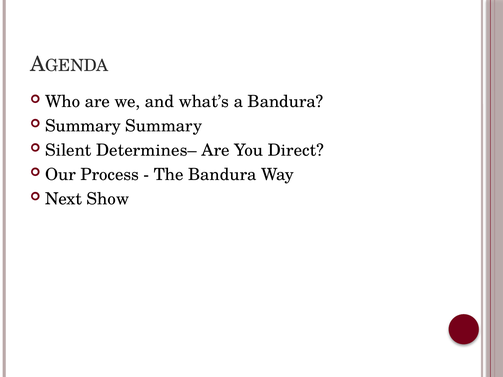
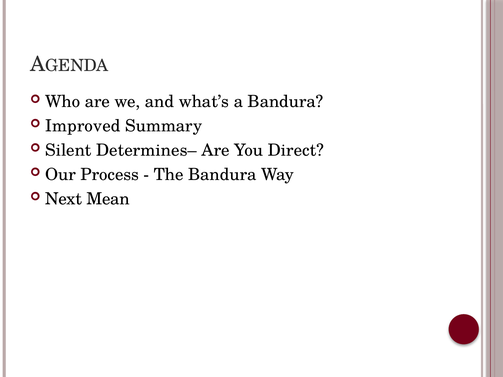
Summary: Summary -> Improved (83, 126)
Show: Show -> Mean (108, 199)
